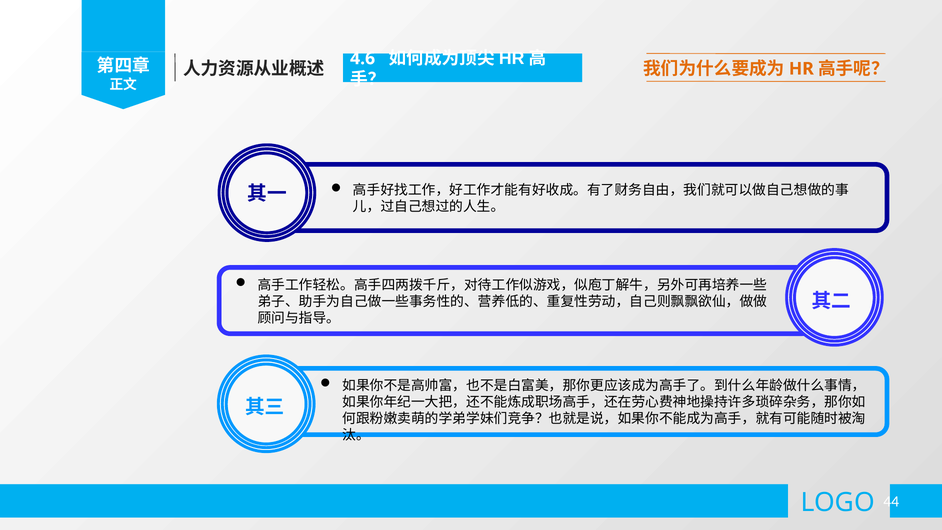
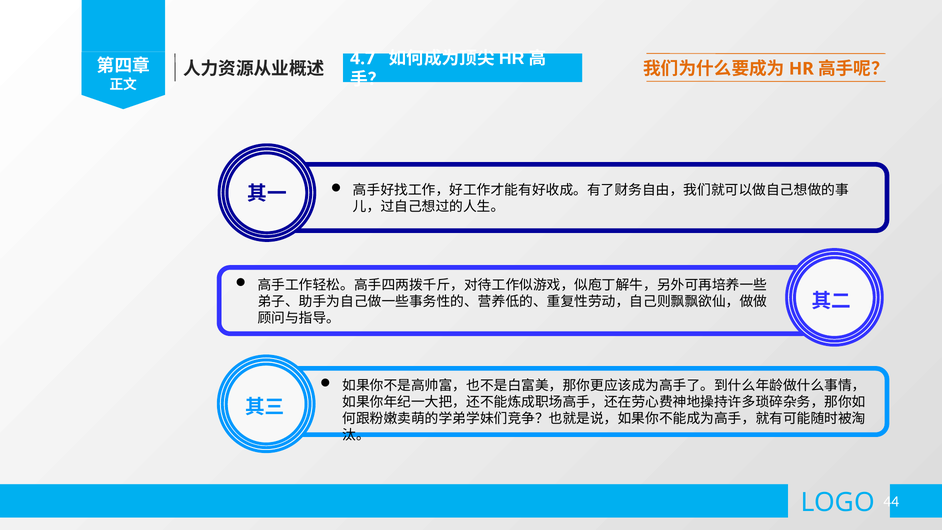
4.6: 4.6 -> 4.7 (363, 58)
